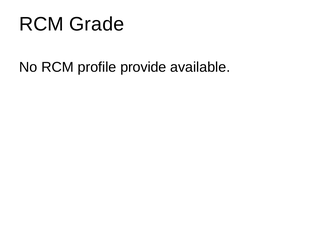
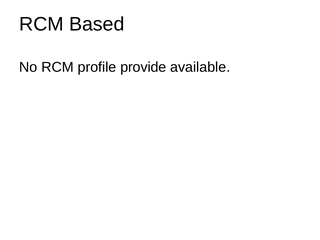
Grade: Grade -> Based (97, 24)
